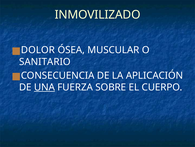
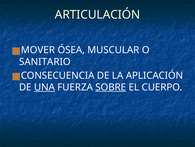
INMOVILIZADO: INMOVILIZADO -> ARTICULACIÓN (98, 15)
DOLOR: DOLOR -> MOVER (38, 50)
SOBRE underline: none -> present (111, 87)
